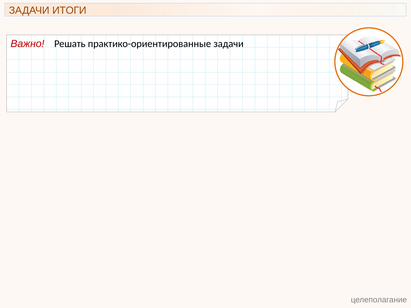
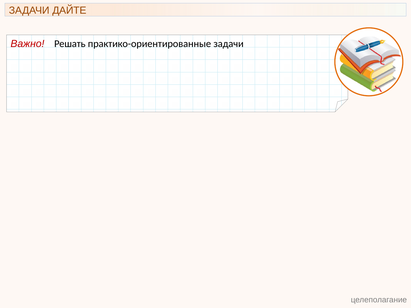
ИТОГИ: ИТОГИ -> ДАЙТЕ (69, 10)
